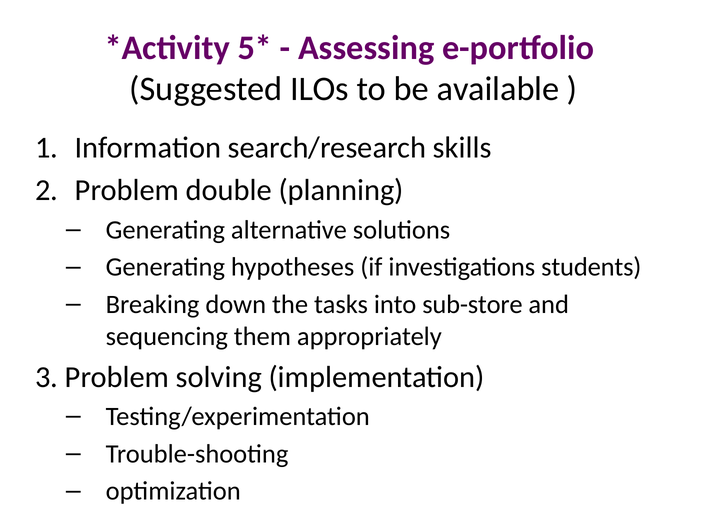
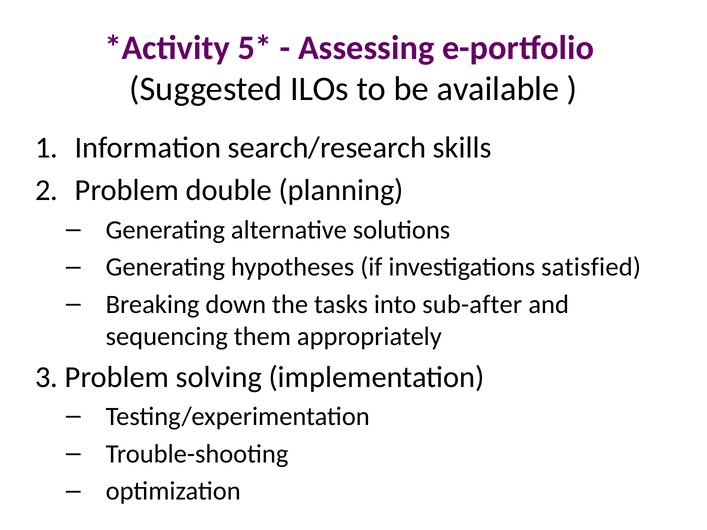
students: students -> satisfied (591, 267)
sub-store: sub-store -> sub-after (472, 305)
